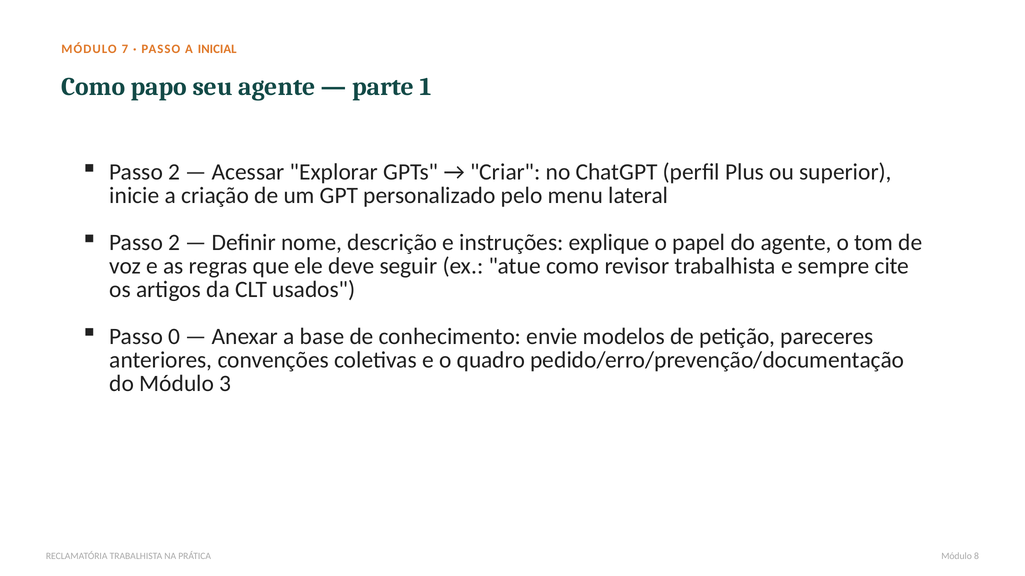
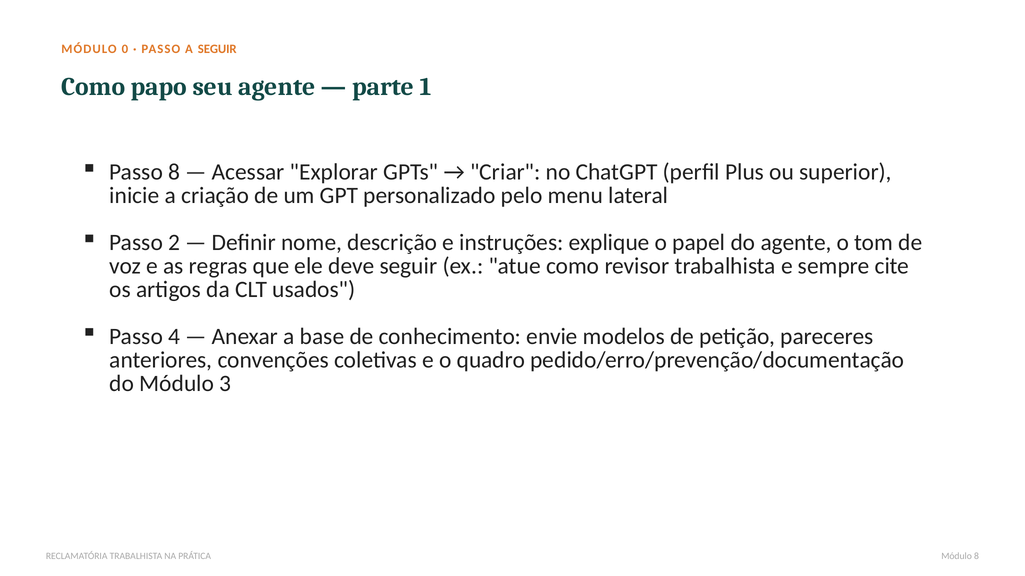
7: 7 -> 0 (125, 49)
A INICIAL: INICIAL -> SEGUIR (217, 49)
2: 2 -> 8 (174, 172)
0: 0 -> 4 (174, 337)
